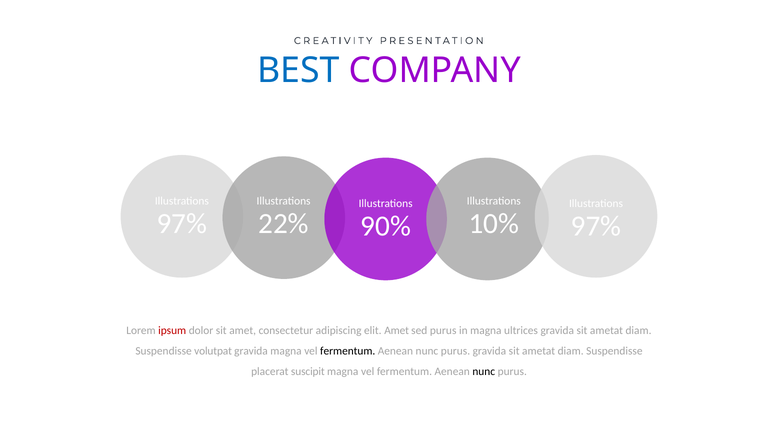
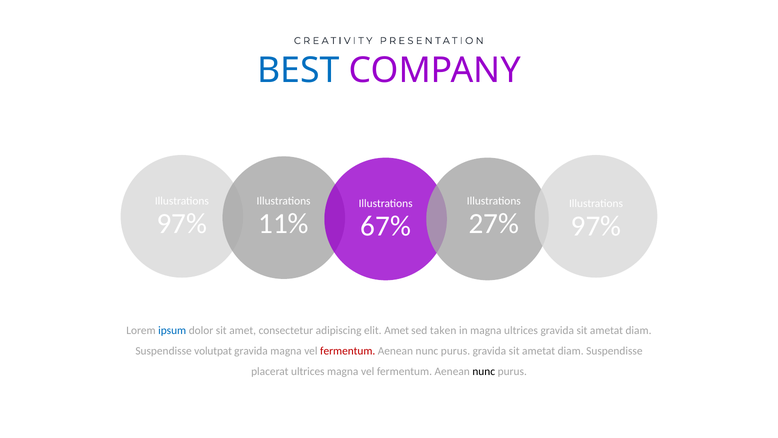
22%: 22% -> 11% (284, 223)
10%: 10% -> 27% (494, 223)
90%: 90% -> 67% (386, 226)
ipsum colour: red -> blue (172, 330)
sed purus: purus -> taken (443, 330)
fermentum colour: black -> red (348, 351)
placerat suscipit: suscipit -> ultrices (308, 371)
